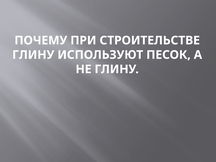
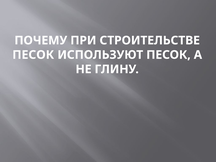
ГЛИНУ: ГЛИНУ -> ПЕСОК (33, 55)
